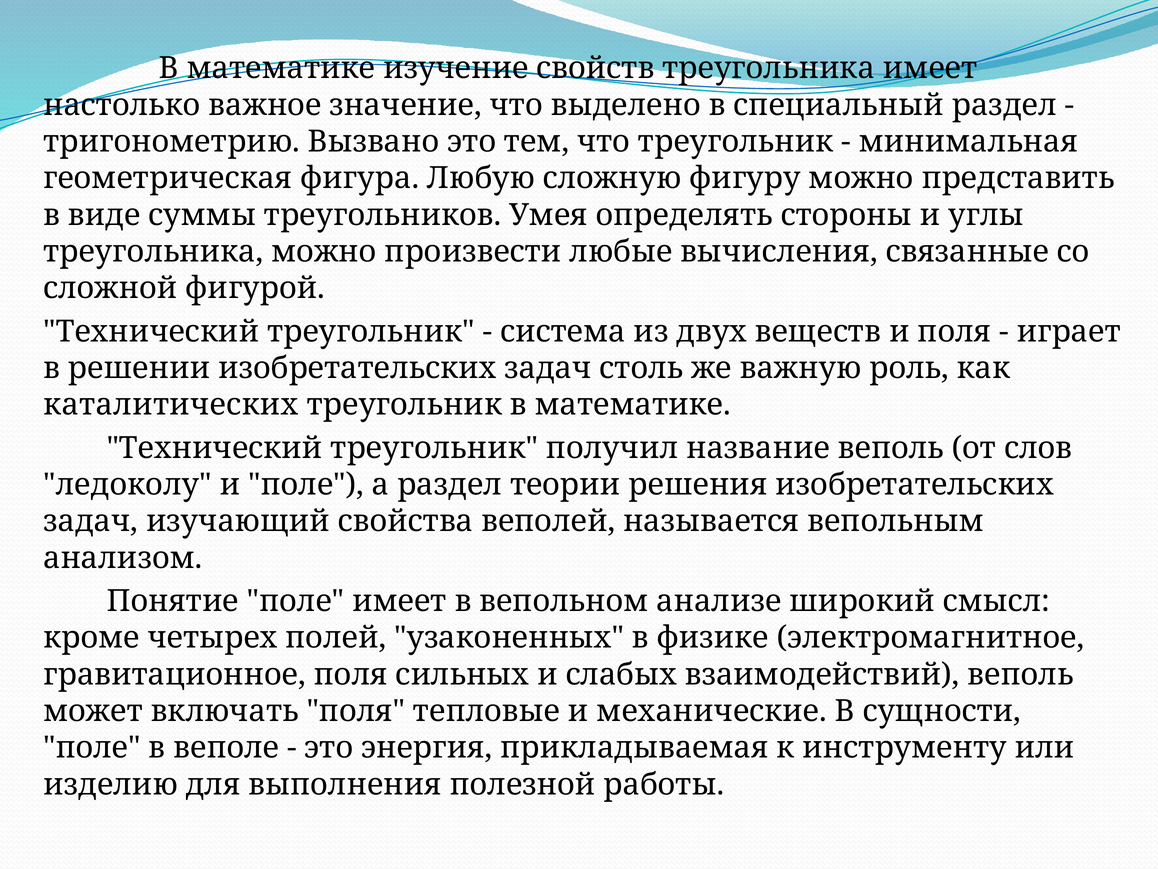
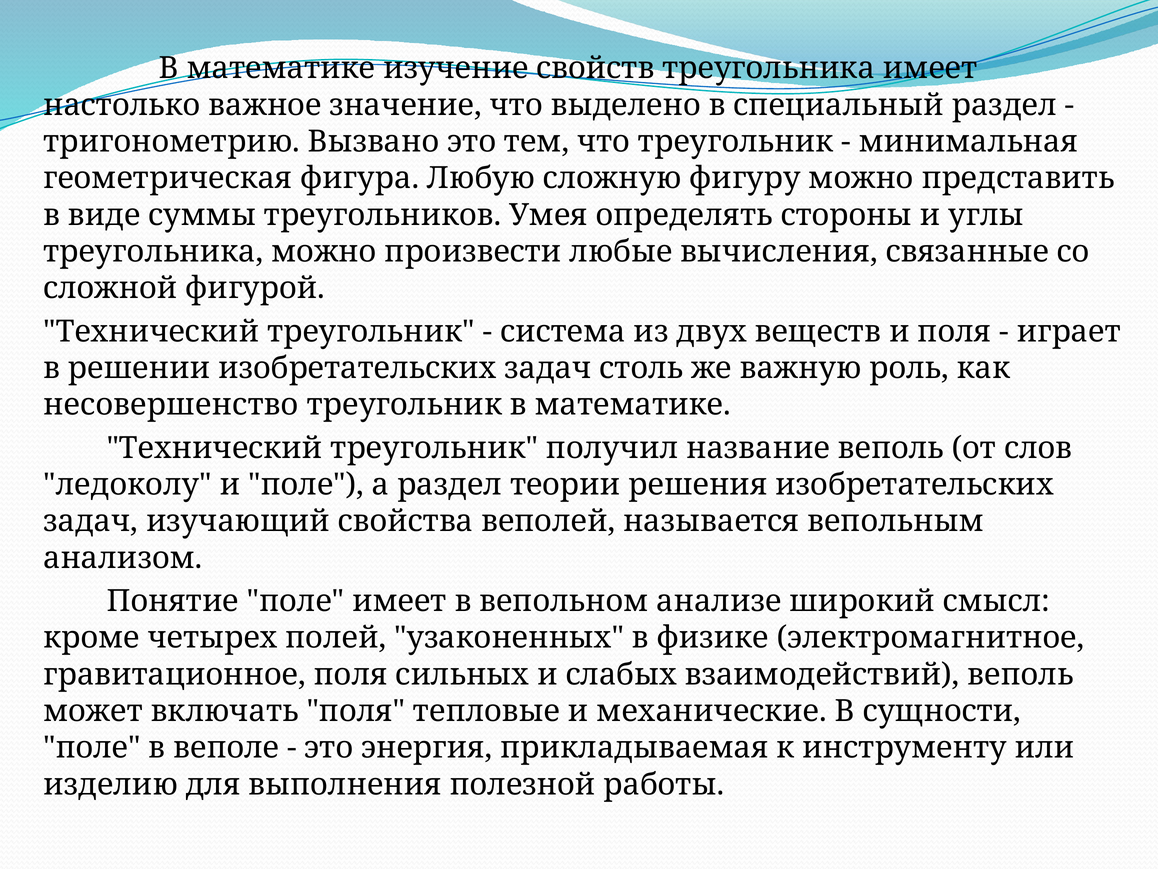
каталитических: каталитических -> несовершенство (171, 405)
